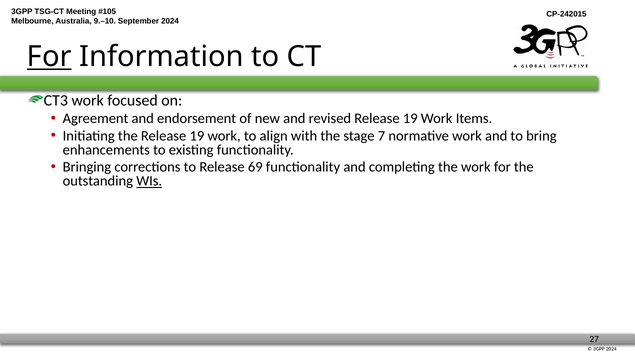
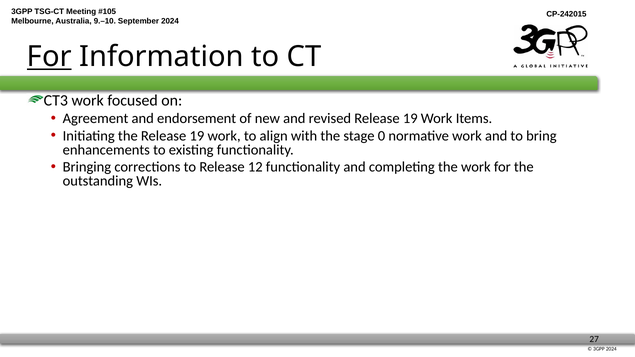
7: 7 -> 0 (381, 136)
69: 69 -> 12 (255, 167)
WIs underline: present -> none (149, 181)
